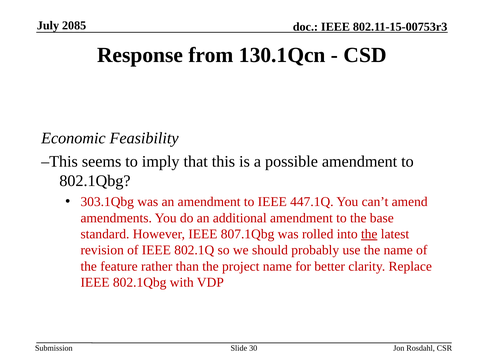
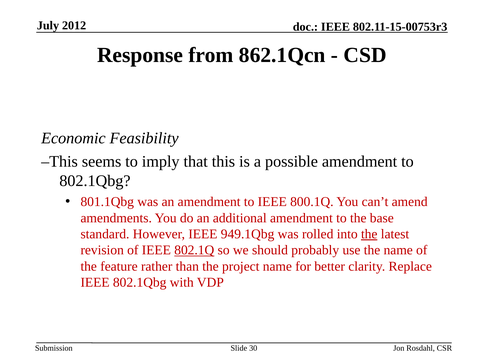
2085: 2085 -> 2012 (74, 26)
130.1Qcn: 130.1Qcn -> 862.1Qcn (282, 55)
303.1Qbg: 303.1Qbg -> 801.1Qbg (107, 202)
447.1Q: 447.1Q -> 800.1Q (312, 202)
807.1Qbg: 807.1Qbg -> 949.1Qbg (248, 234)
802.1Q underline: none -> present (194, 250)
